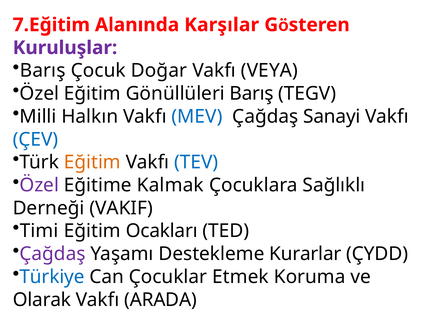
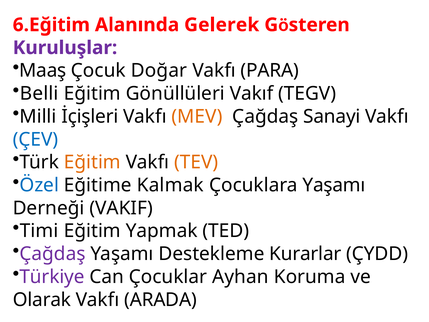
7.Eğitim: 7.Eğitim -> 6.Eğitim (51, 25)
Karşılar: Karşılar -> Gelerek (222, 25)
Barış: Barış -> Maaş (43, 71)
VEYA: VEYA -> PARA (270, 71)
Özel: Özel -> Belli (39, 94)
Gönüllüleri Barış: Barış -> Vakıf (252, 94)
Halkın: Halkın -> İçişleri (90, 116)
MEV colour: blue -> orange (197, 116)
TEV colour: blue -> orange (196, 162)
Özel colour: purple -> blue (39, 185)
Çocuklara Sağlıklı: Sağlıklı -> Yaşamı (334, 185)
Ocakları: Ocakları -> Yapmak (162, 231)
Türkiye colour: blue -> purple (52, 277)
Etmek: Etmek -> Ayhan (240, 277)
